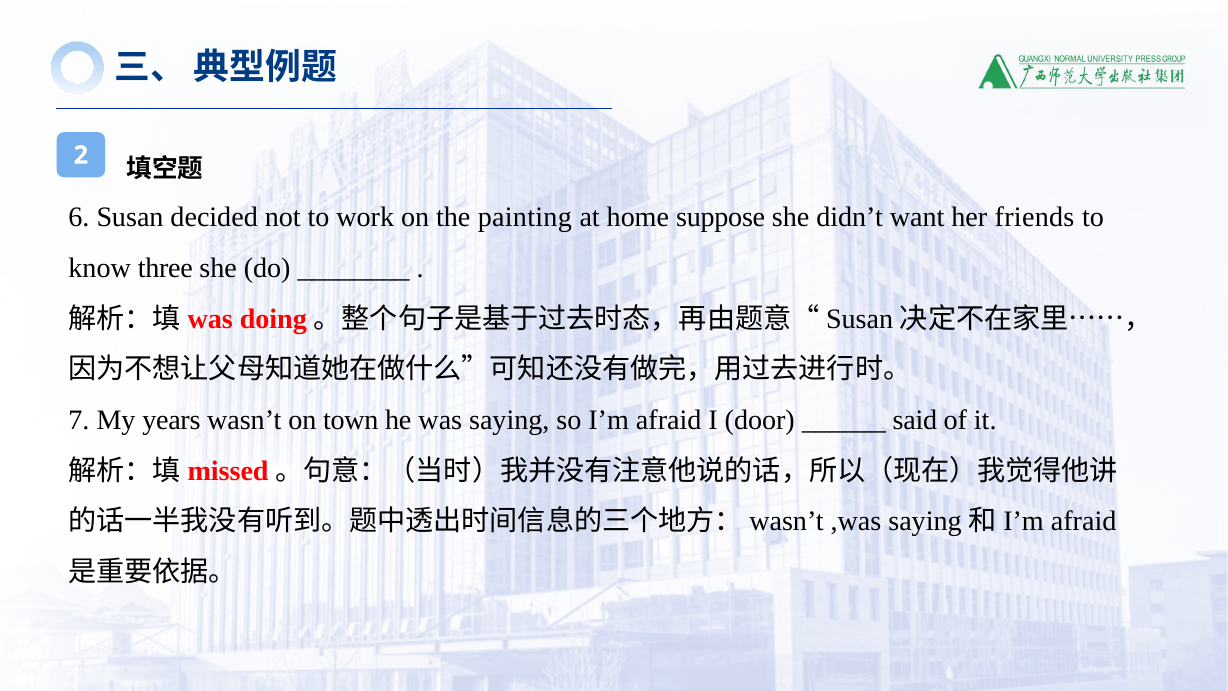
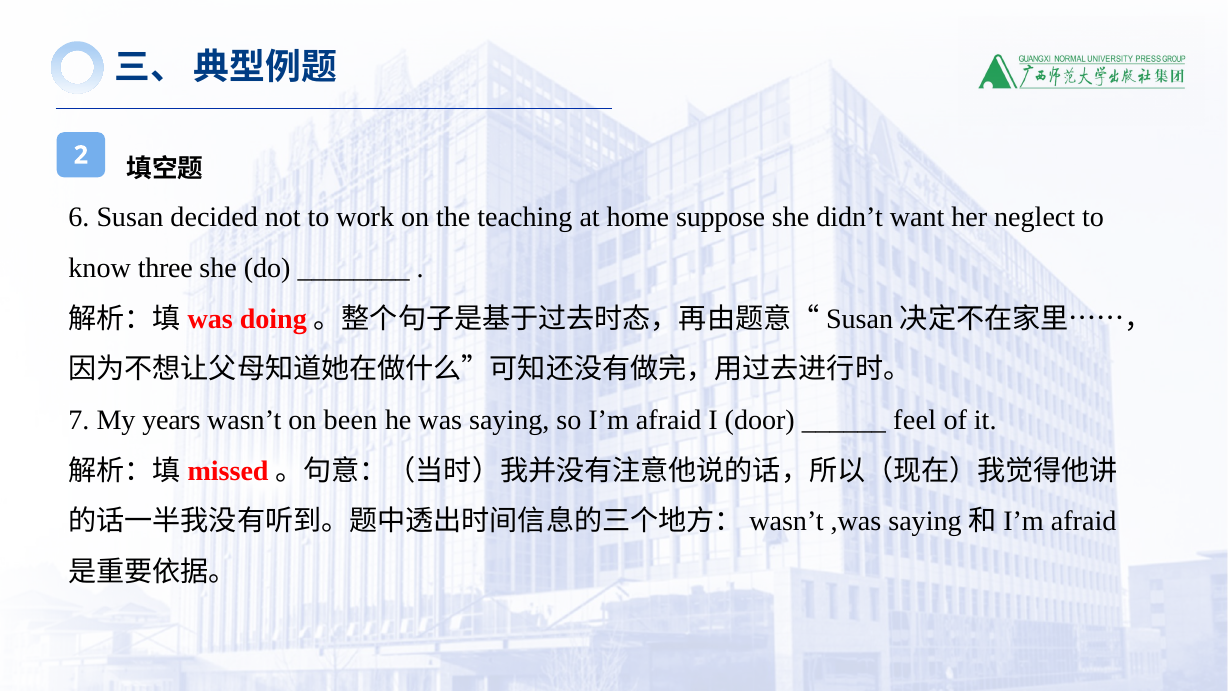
painting: painting -> teaching (525, 218)
friends: friends -> neglect (1035, 218)
town: town -> been (351, 420)
said: said -> feel (915, 420)
